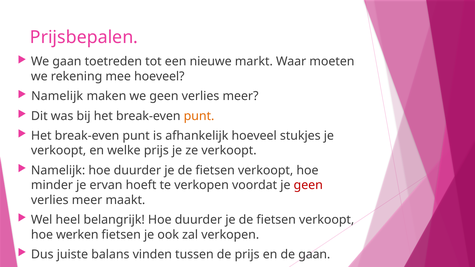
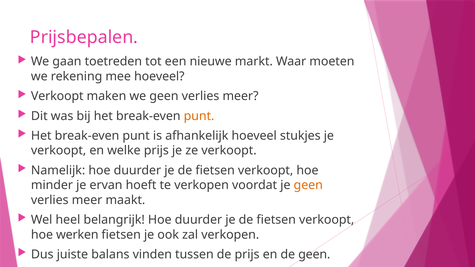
Namelijk: Namelijk -> Verkoopt (57, 96)
geen colour: red -> orange (308, 185)
de gaan: gaan -> geen (314, 255)
